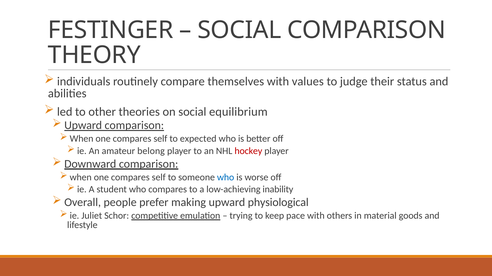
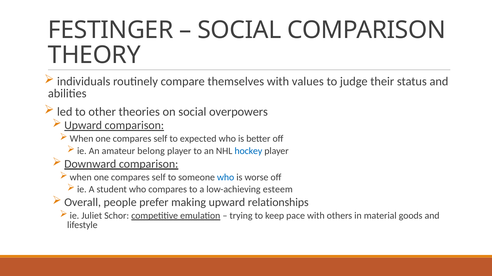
equilibrium: equilibrium -> overpowers (238, 112)
hockey colour: red -> blue (248, 151)
inability: inability -> esteem (278, 190)
physiological: physiological -> relationships (278, 203)
